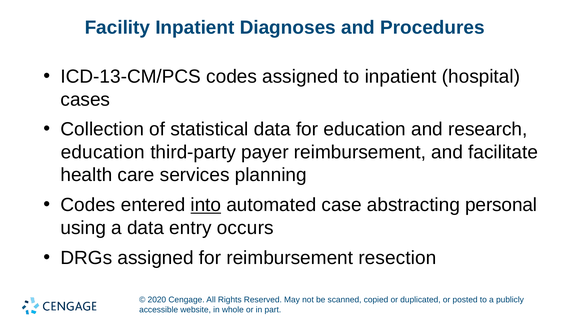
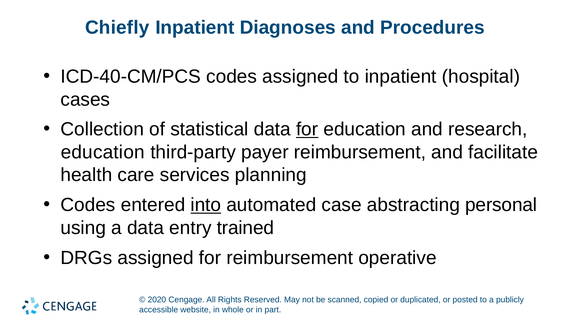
Facility: Facility -> Chiefly (117, 28)
ICD-13-CM/PCS: ICD-13-CM/PCS -> ICD-40-CM/PCS (131, 76)
for underline: none -> present (307, 129)
occurs: occurs -> trained (245, 228)
resection: resection -> operative (397, 258)
